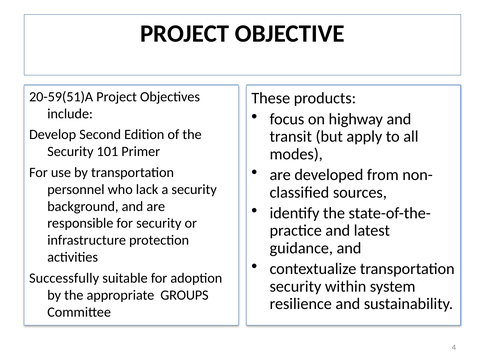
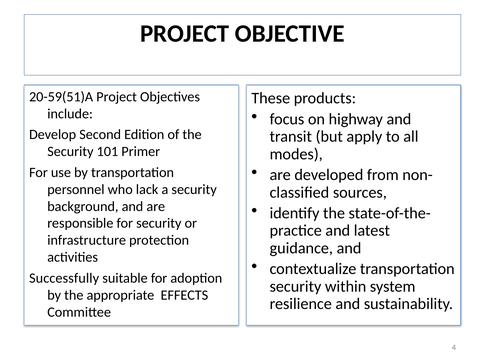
GROUPS: GROUPS -> EFFECTS (184, 295)
